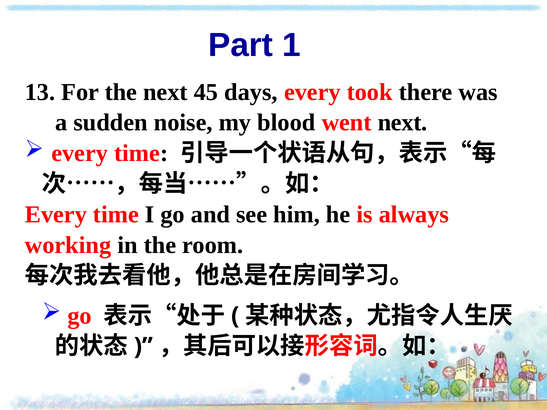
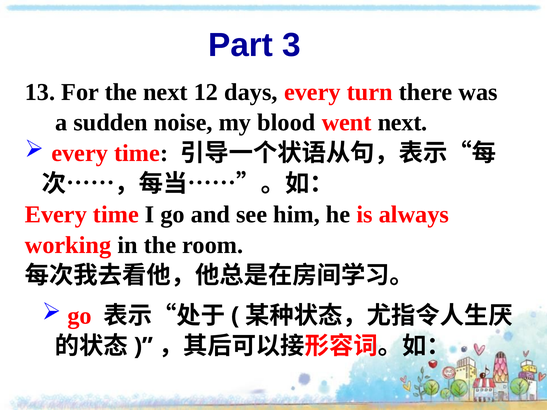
1: 1 -> 3 (292, 45)
45: 45 -> 12 (206, 92)
took: took -> turn (370, 92)
